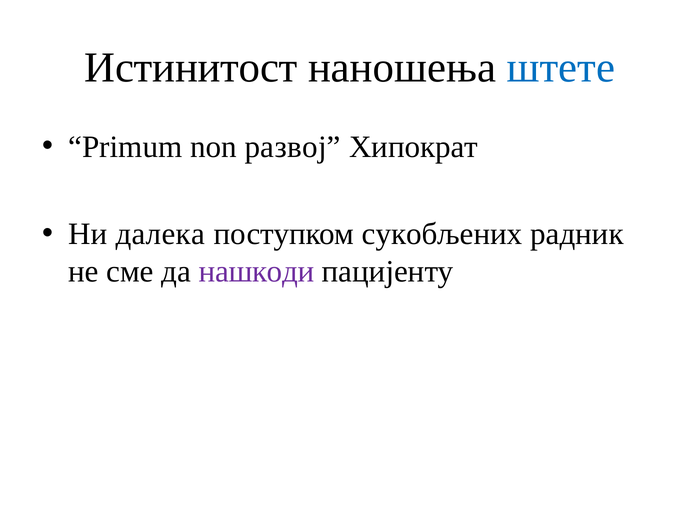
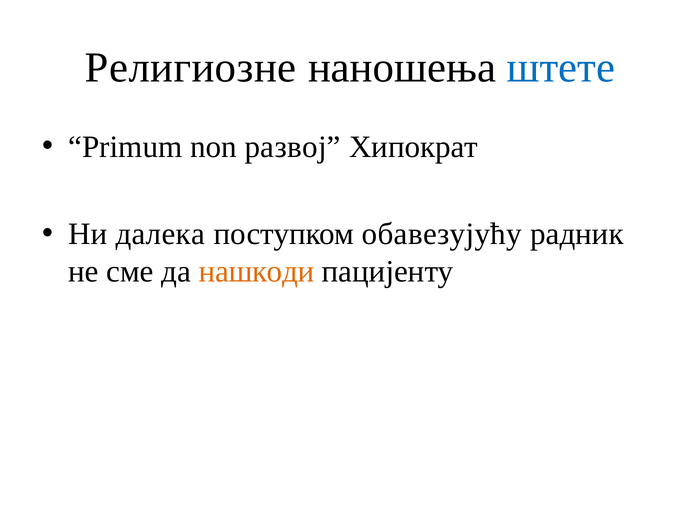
Истинитост: Истинитост -> Религиозне (191, 68)
сукобљeних: сукобљeних -> обавезујућу (442, 234)
нашкоди colour: purple -> orange (257, 271)
